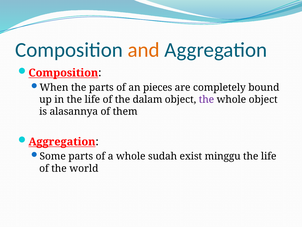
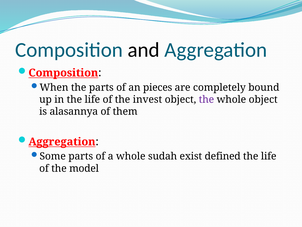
and colour: orange -> black (144, 50)
dalam: dalam -> invest (147, 99)
minggu: minggu -> defined (223, 156)
world: world -> model (84, 168)
